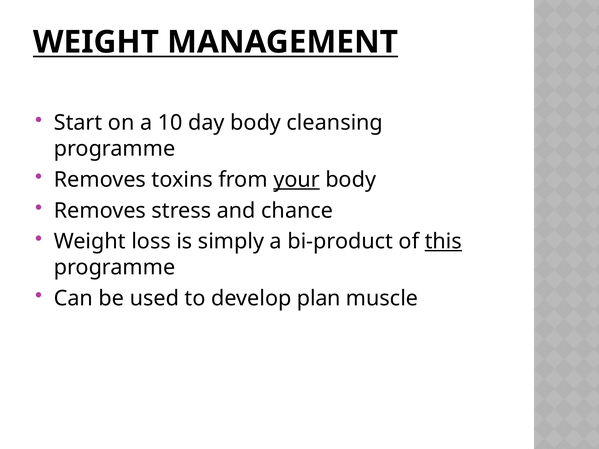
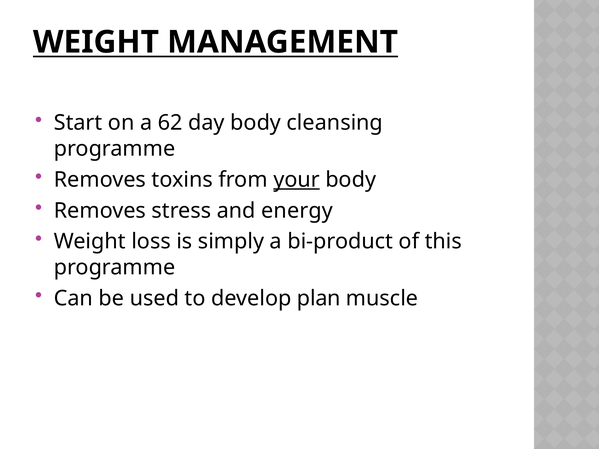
10: 10 -> 62 (170, 123)
chance: chance -> energy (297, 211)
this underline: present -> none (443, 242)
